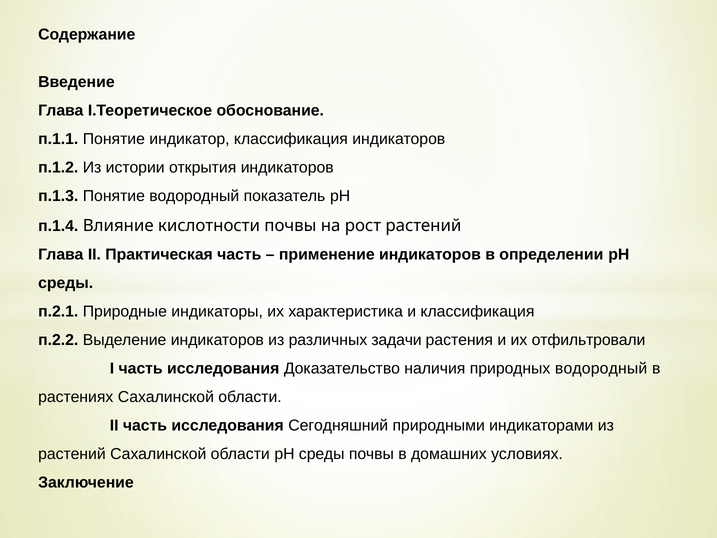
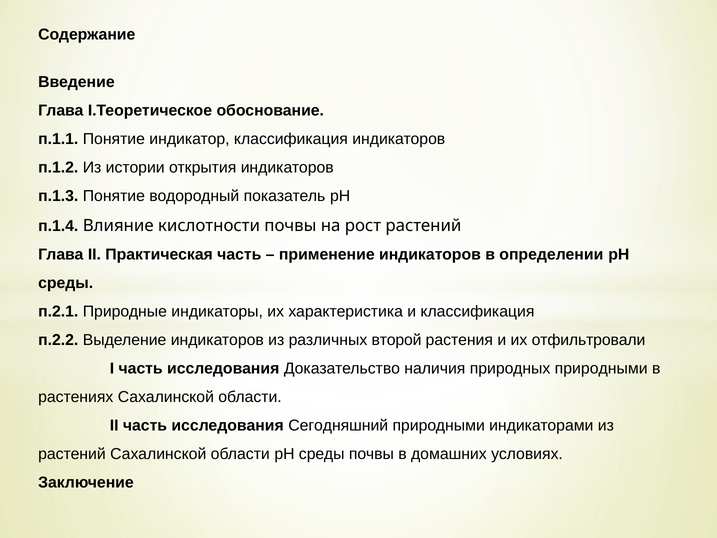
задачи: задачи -> второй (397, 340)
природных водородный: водородный -> природными (601, 368)
